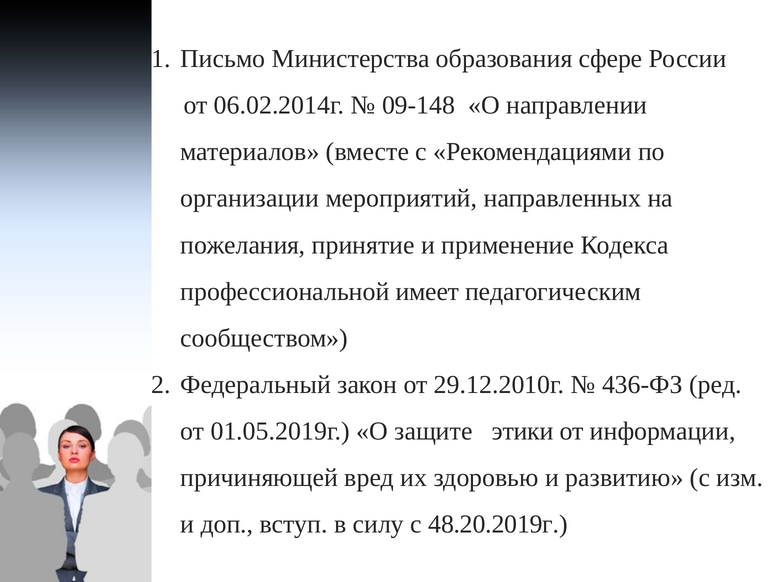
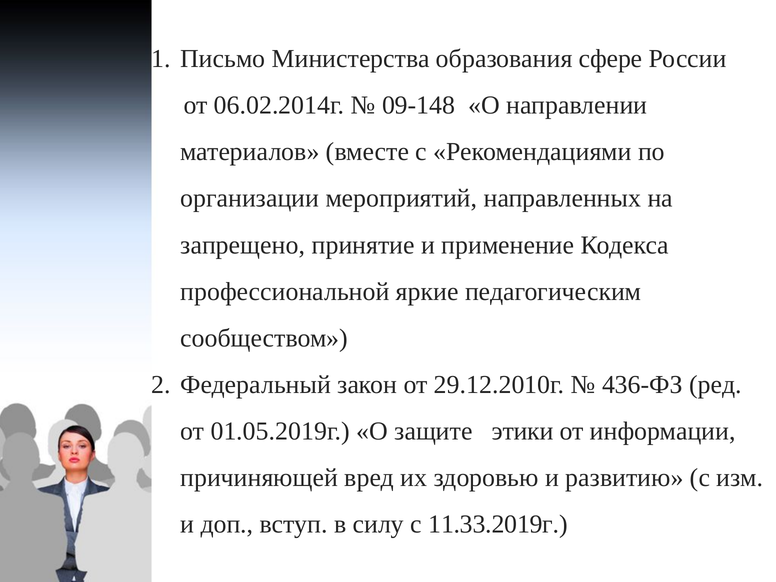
пожелания: пожелания -> запрещено (243, 245)
имеет: имеет -> яркие (427, 292)
48.20.2019г: 48.20.2019г -> 11.33.2019г (498, 524)
